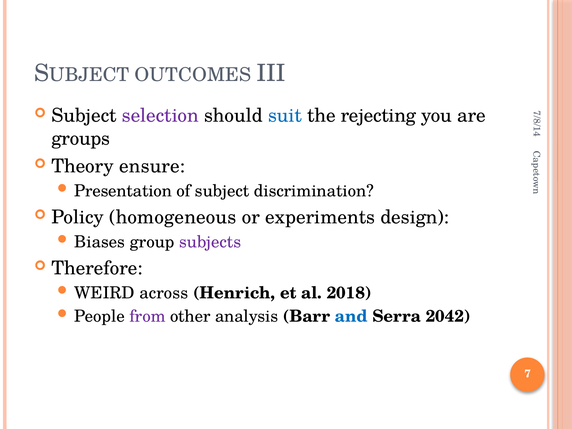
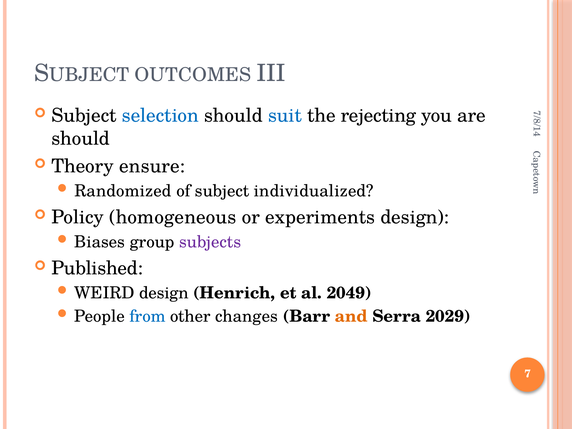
selection colour: purple -> blue (160, 116)
groups: groups -> should (81, 139)
Presentation: Presentation -> Randomized (123, 191)
discrimination: discrimination -> individualized (314, 191)
Therefore: Therefore -> Published (97, 268)
WEIRD across: across -> design (164, 293)
2018: 2018 -> 2049 (349, 293)
from colour: purple -> blue (147, 316)
analysis: analysis -> changes (246, 316)
and colour: blue -> orange (351, 316)
2042: 2042 -> 2029 (448, 316)
